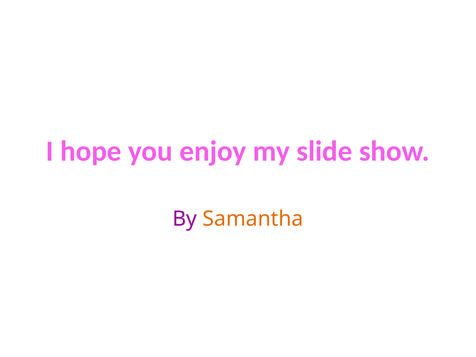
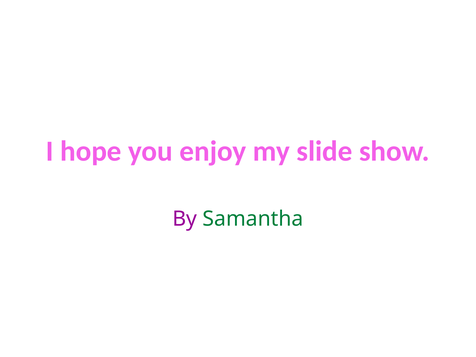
Samantha colour: orange -> green (253, 219)
